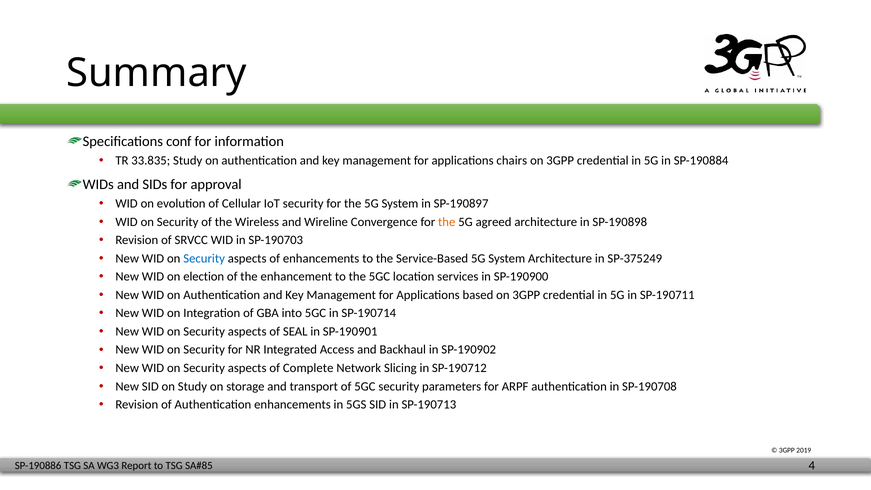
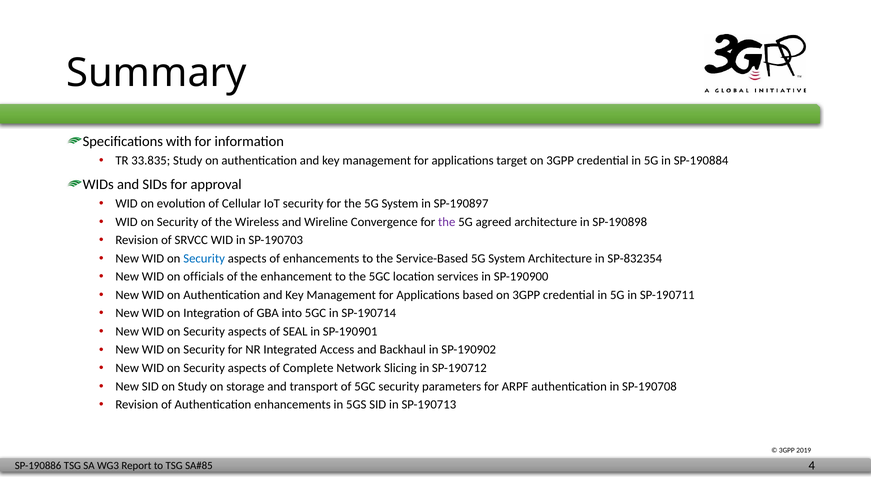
conf: conf -> with (179, 141)
chairs: chairs -> target (512, 161)
the colour: orange -> purple (447, 222)
SP-375249: SP-375249 -> SP-832354 (635, 258)
election: election -> officials (204, 277)
